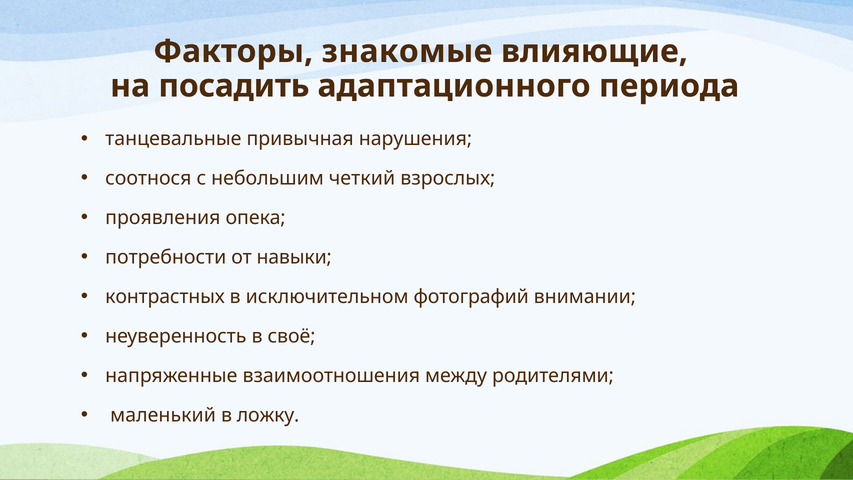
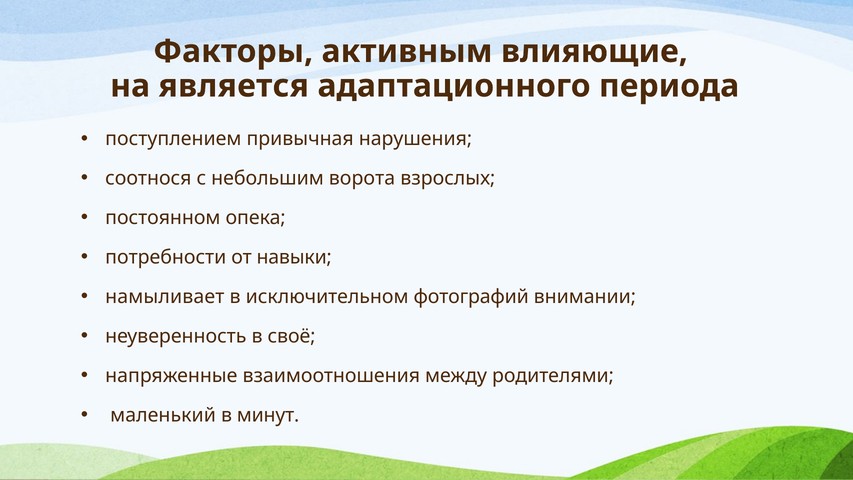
знакомые: знакомые -> активным (407, 51)
посадить: посадить -> является (234, 86)
танцевальные: танцевальные -> поступлением (173, 139)
четкий: четкий -> ворота (362, 178)
проявления: проявления -> постоянном (163, 218)
контрастных: контрастных -> намыливает (165, 297)
ложку: ложку -> минут (268, 415)
